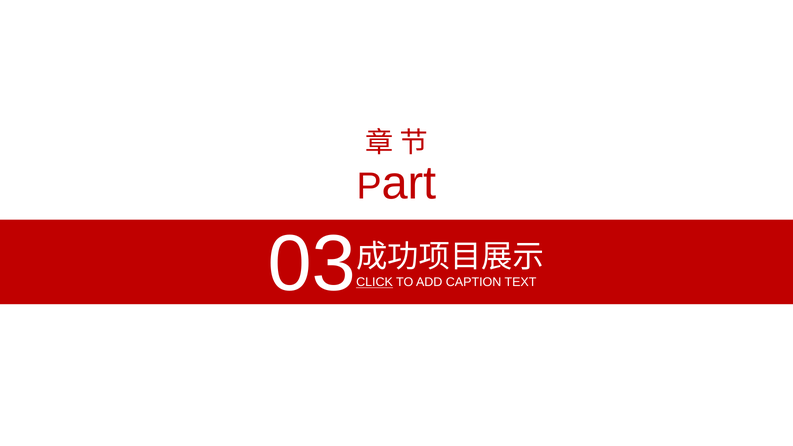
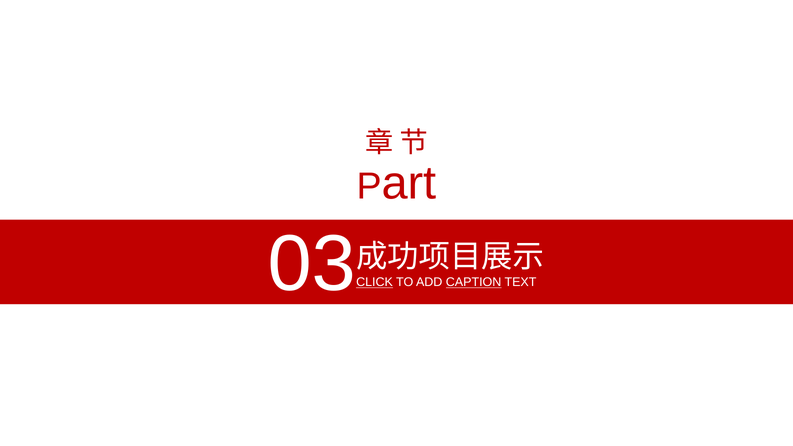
CAPTION underline: none -> present (474, 282)
